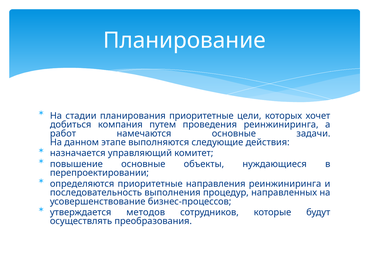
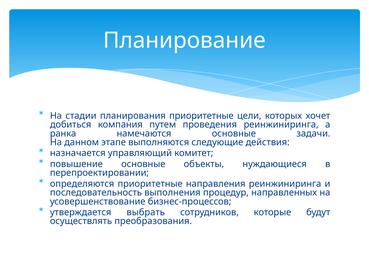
работ: работ -> ранка (63, 133)
методов: методов -> выбрать (146, 212)
